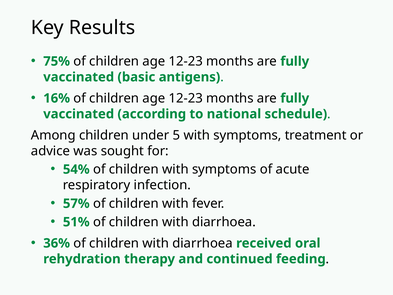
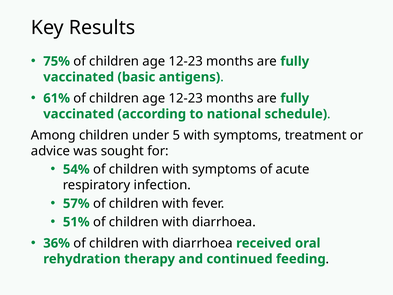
16%: 16% -> 61% (57, 98)
